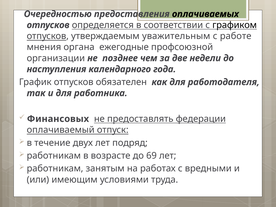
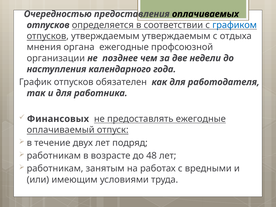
графиком colour: black -> blue (235, 25)
утверждаемым уважительным: уважительным -> утверждаемым (176, 36)
работе: работе -> отдыха (236, 36)
предоставлять федерации: федерации -> ежегодные (201, 119)
69: 69 -> 48 (151, 156)
